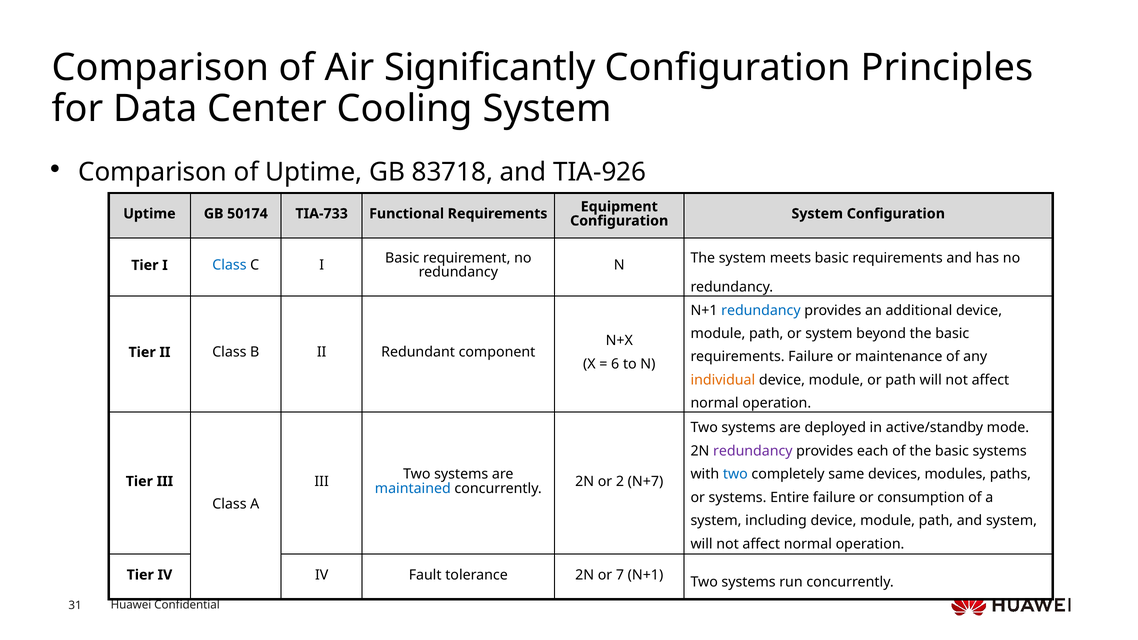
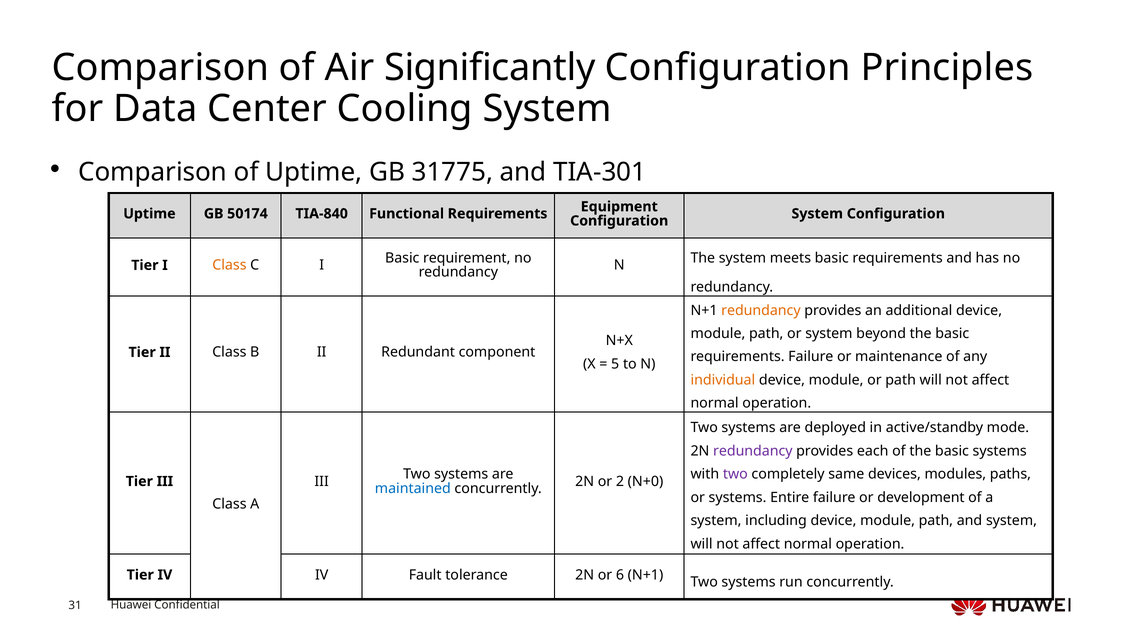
83718: 83718 -> 31775 (452, 172)
TIA-926: TIA-926 -> TIA-301 (600, 172)
TIA-733: TIA-733 -> TIA-840 (322, 214)
Class colour: blue -> orange (229, 265)
redundancy colour: blue -> orange (761, 310)
6: 6 -> 5 (615, 364)
two colour: blue -> purple (735, 474)
N+7: N+7 -> N+0 (645, 481)
consumption: consumption -> development (921, 498)
7: 7 -> 6 (620, 575)
